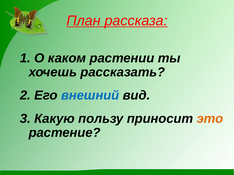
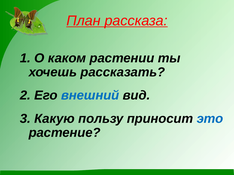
это colour: orange -> blue (210, 119)
